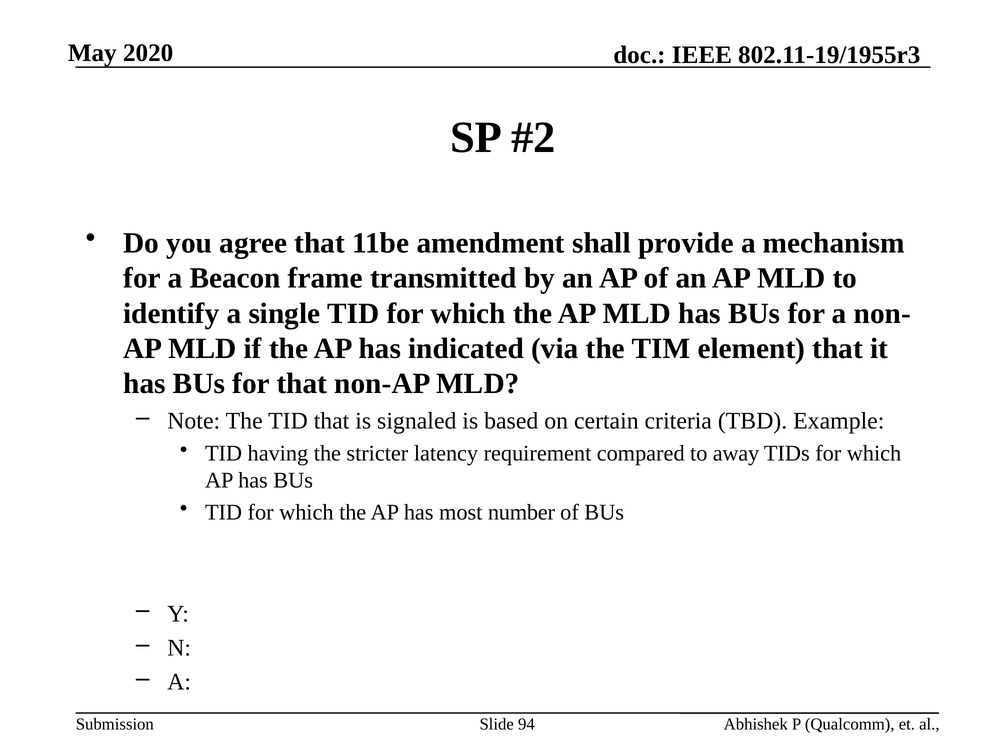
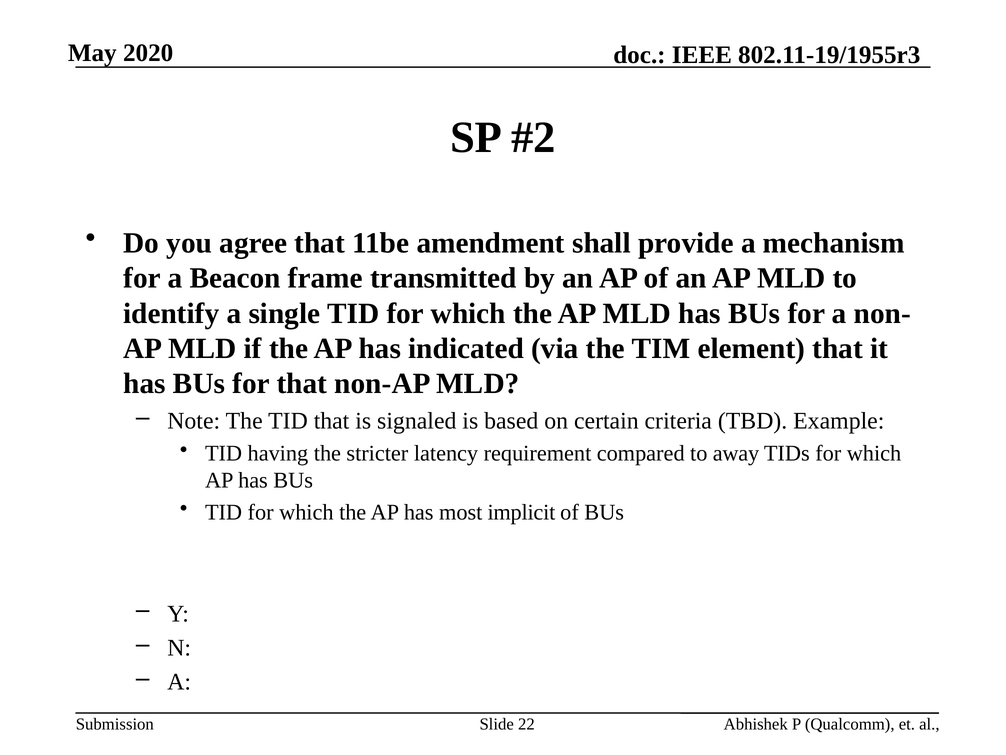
number: number -> implicit (521, 512)
94: 94 -> 22 (526, 724)
